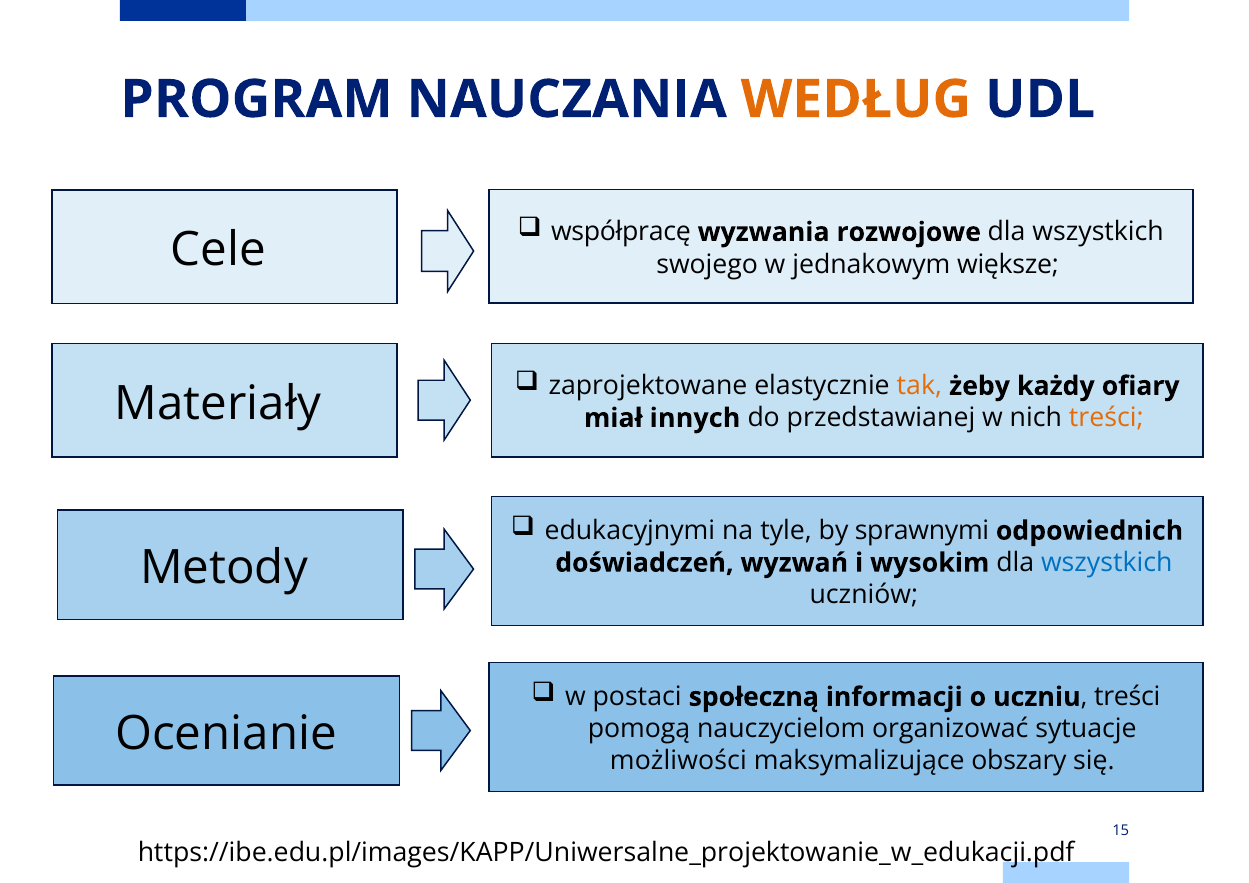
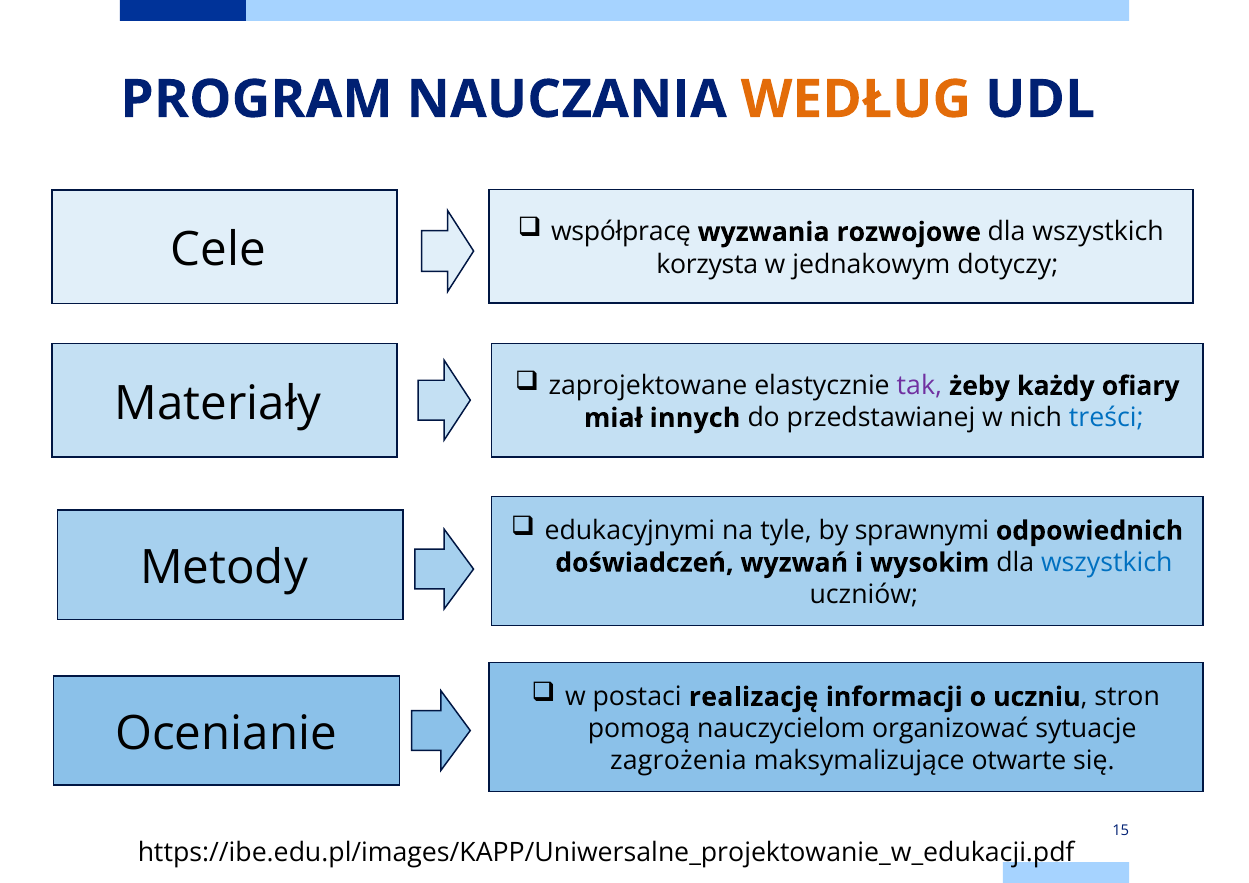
swojego: swojego -> korzysta (707, 264)
większe: większe -> dotyczy (1008, 264)
tak colour: orange -> purple (919, 386)
treści colour: orange -> blue (1106, 418)
społeczną: społeczną -> realizację (754, 697)
uczniu treści: treści -> stron (1127, 697)
możliwości: możliwości -> zagrożenia (678, 761)
obszary: obszary -> otwarte (1019, 761)
